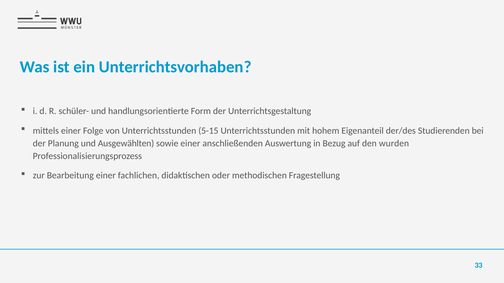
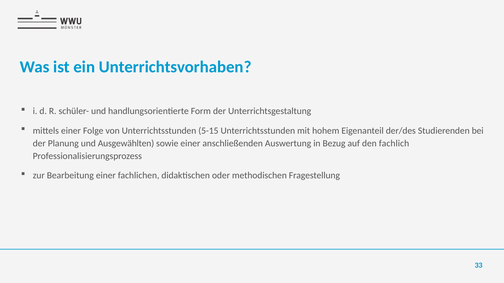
wurden: wurden -> fachlich (394, 144)
